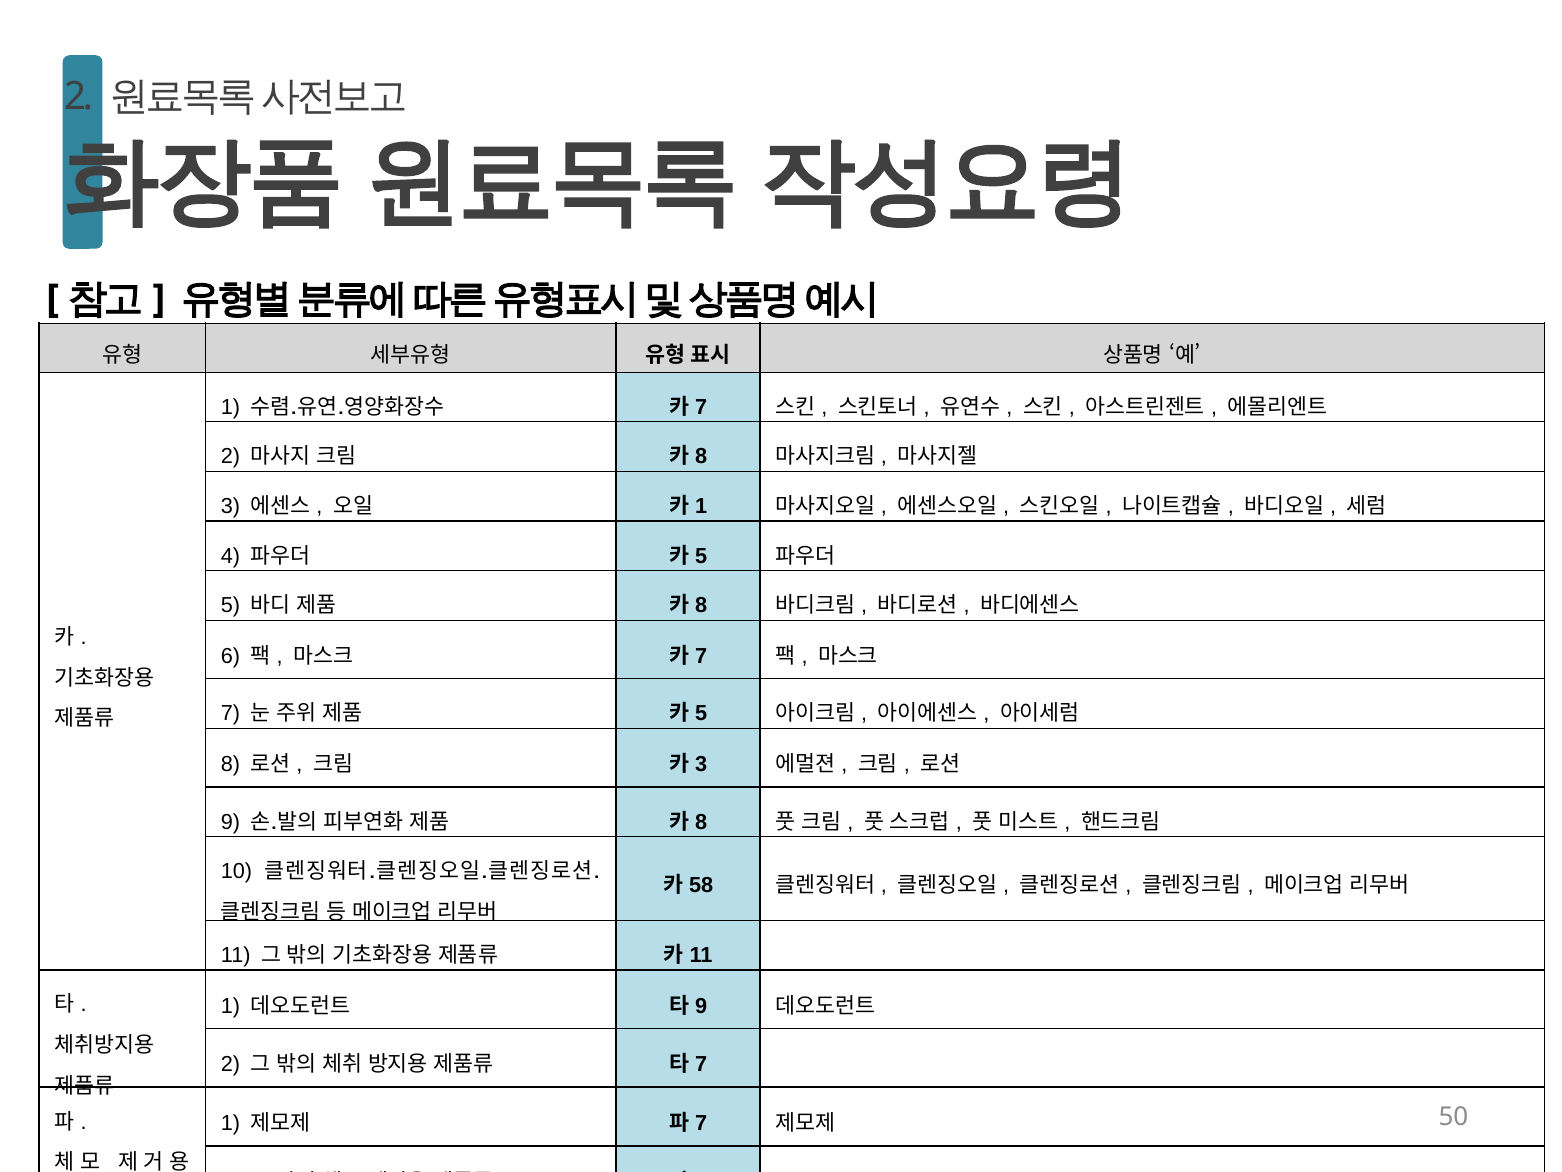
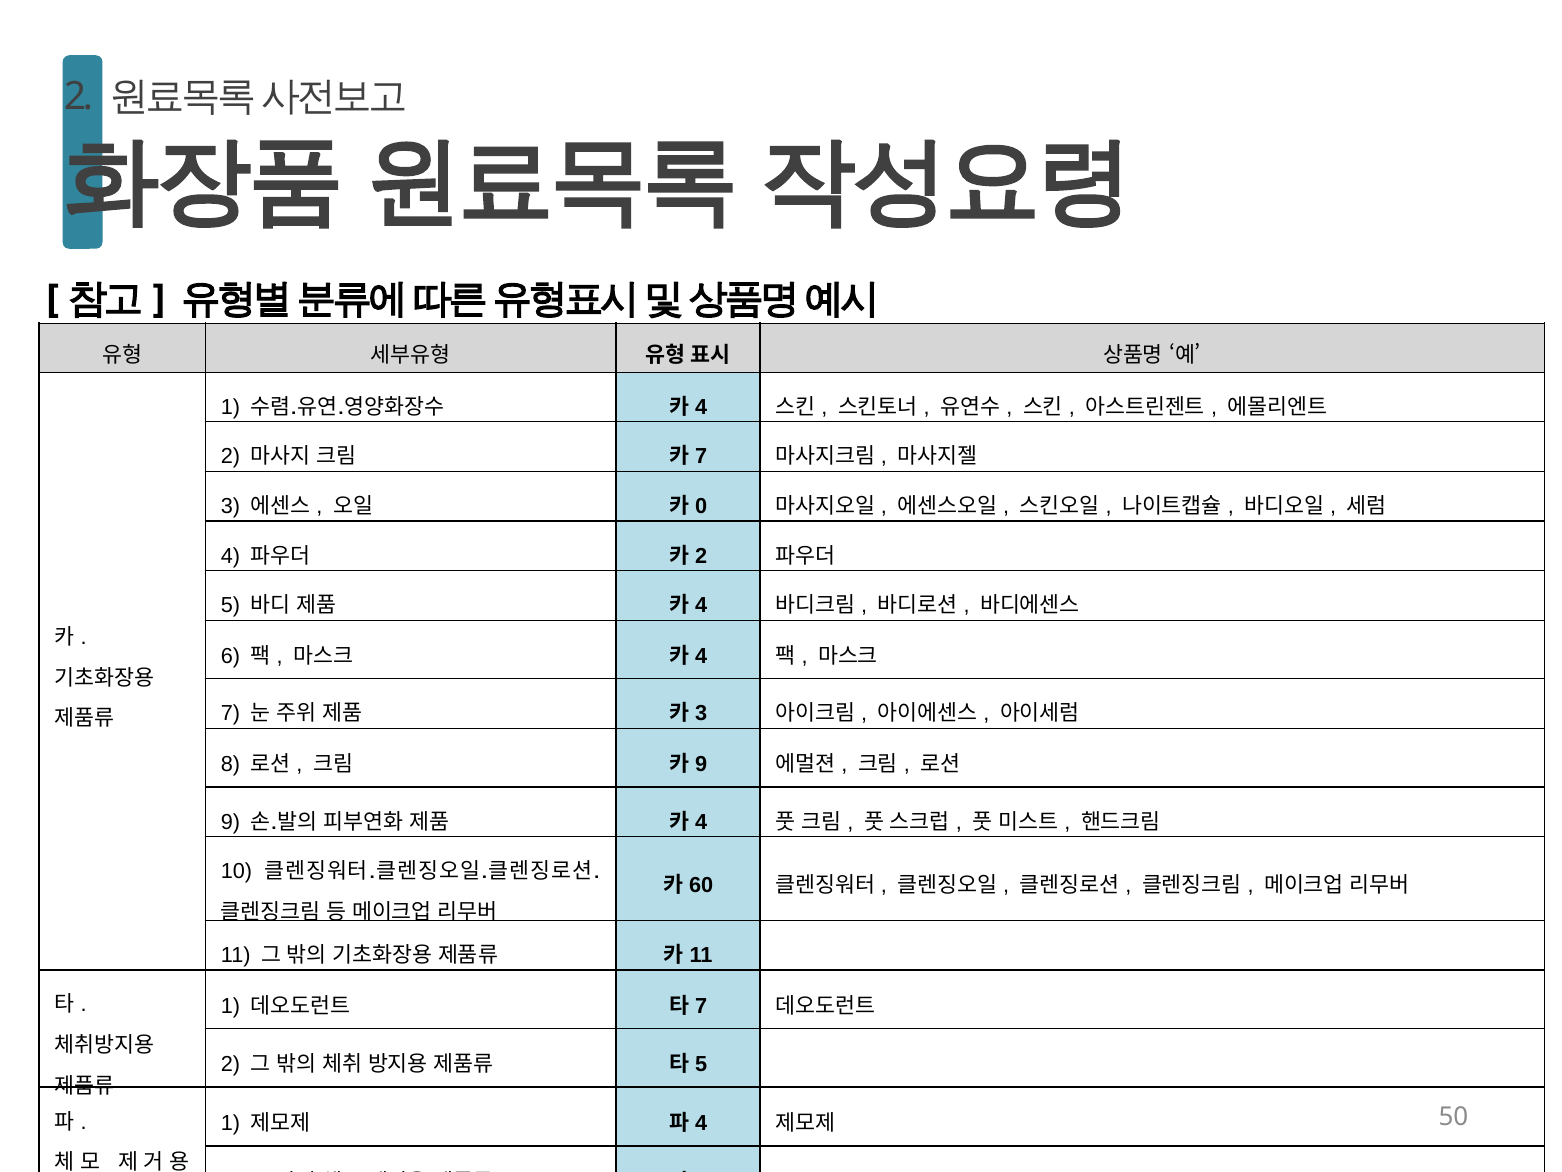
7: 7 -> 4 (701, 407)
8: 8 -> 7 (701, 457)
1: 1 -> 0 (701, 506)
5: 5 -> 2 (701, 556)
8: 8 -> 4 (701, 605)
7: 7 -> 4 (701, 656)
5: 5 -> 3 (701, 714)
3: 3 -> 9 (701, 764)
8: 8 -> 4 (701, 822)
58: 58 -> 60 (701, 885)
9: 9 -> 7 (701, 1006)
7: 7 -> 5 (701, 1064)
7: 7 -> 4 (701, 1123)
